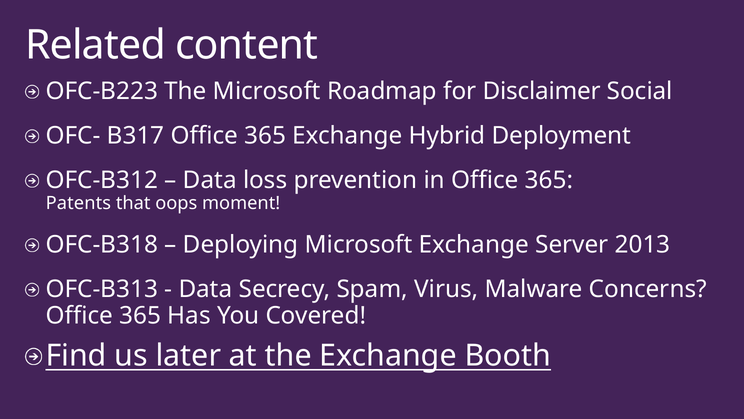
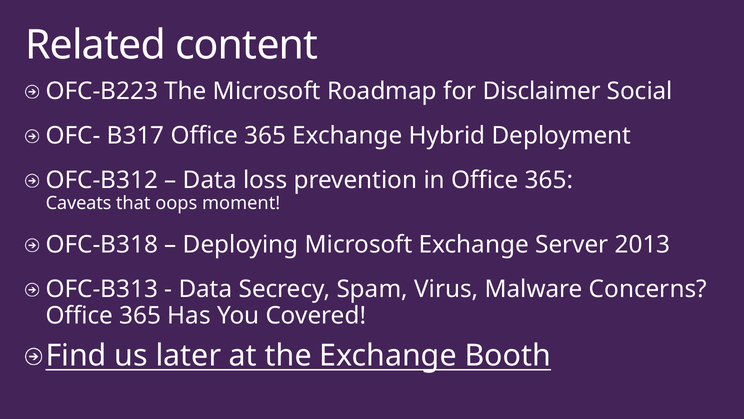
Patents: Patents -> Caveats (79, 203)
